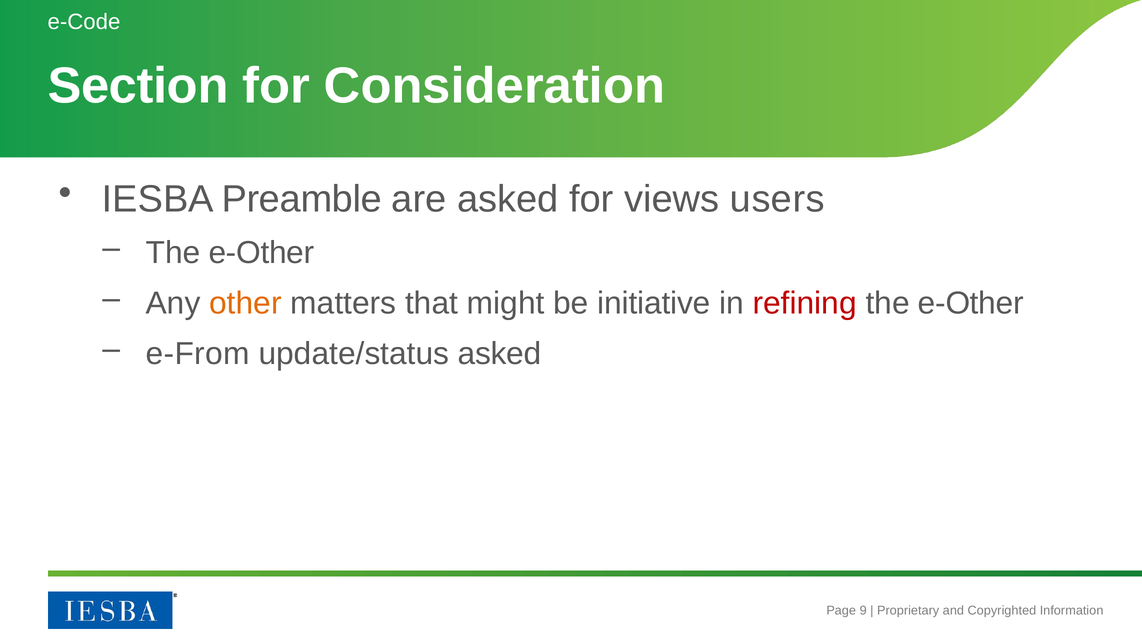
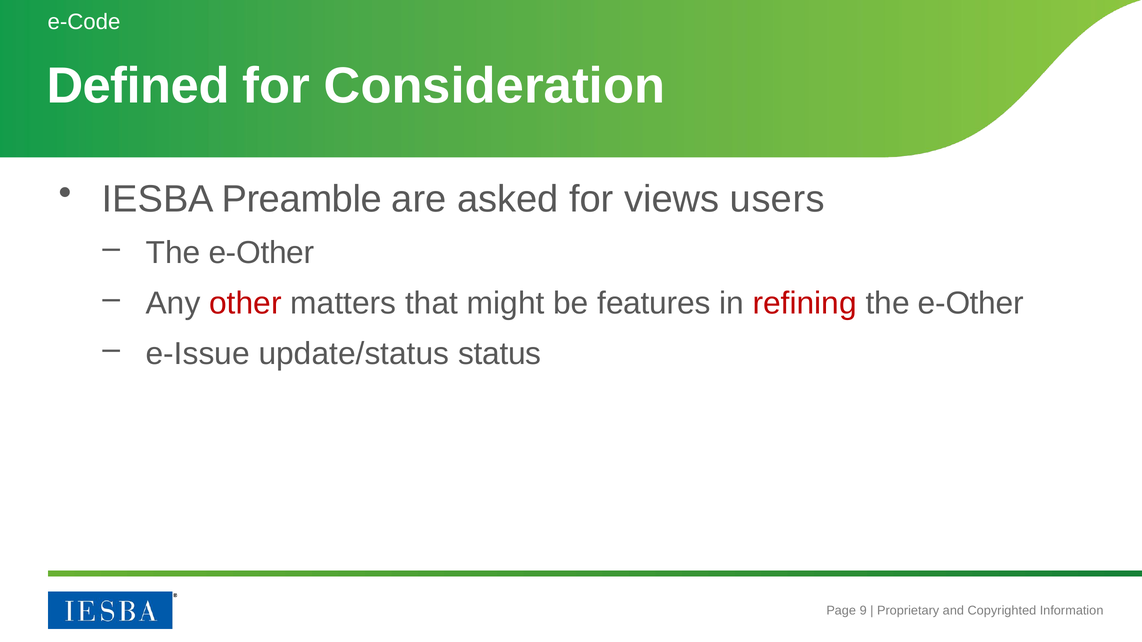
Section: Section -> Defined (138, 86)
other colour: orange -> red (245, 303)
initiative: initiative -> features (654, 303)
e-From: e-From -> e-Issue (198, 354)
update/status asked: asked -> status (500, 354)
